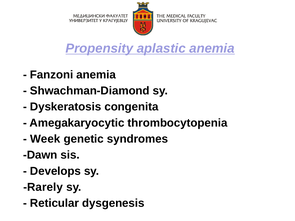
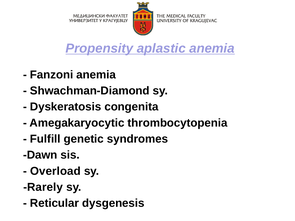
Week: Week -> Fulfill (45, 139)
Develops: Develops -> Overload (55, 171)
